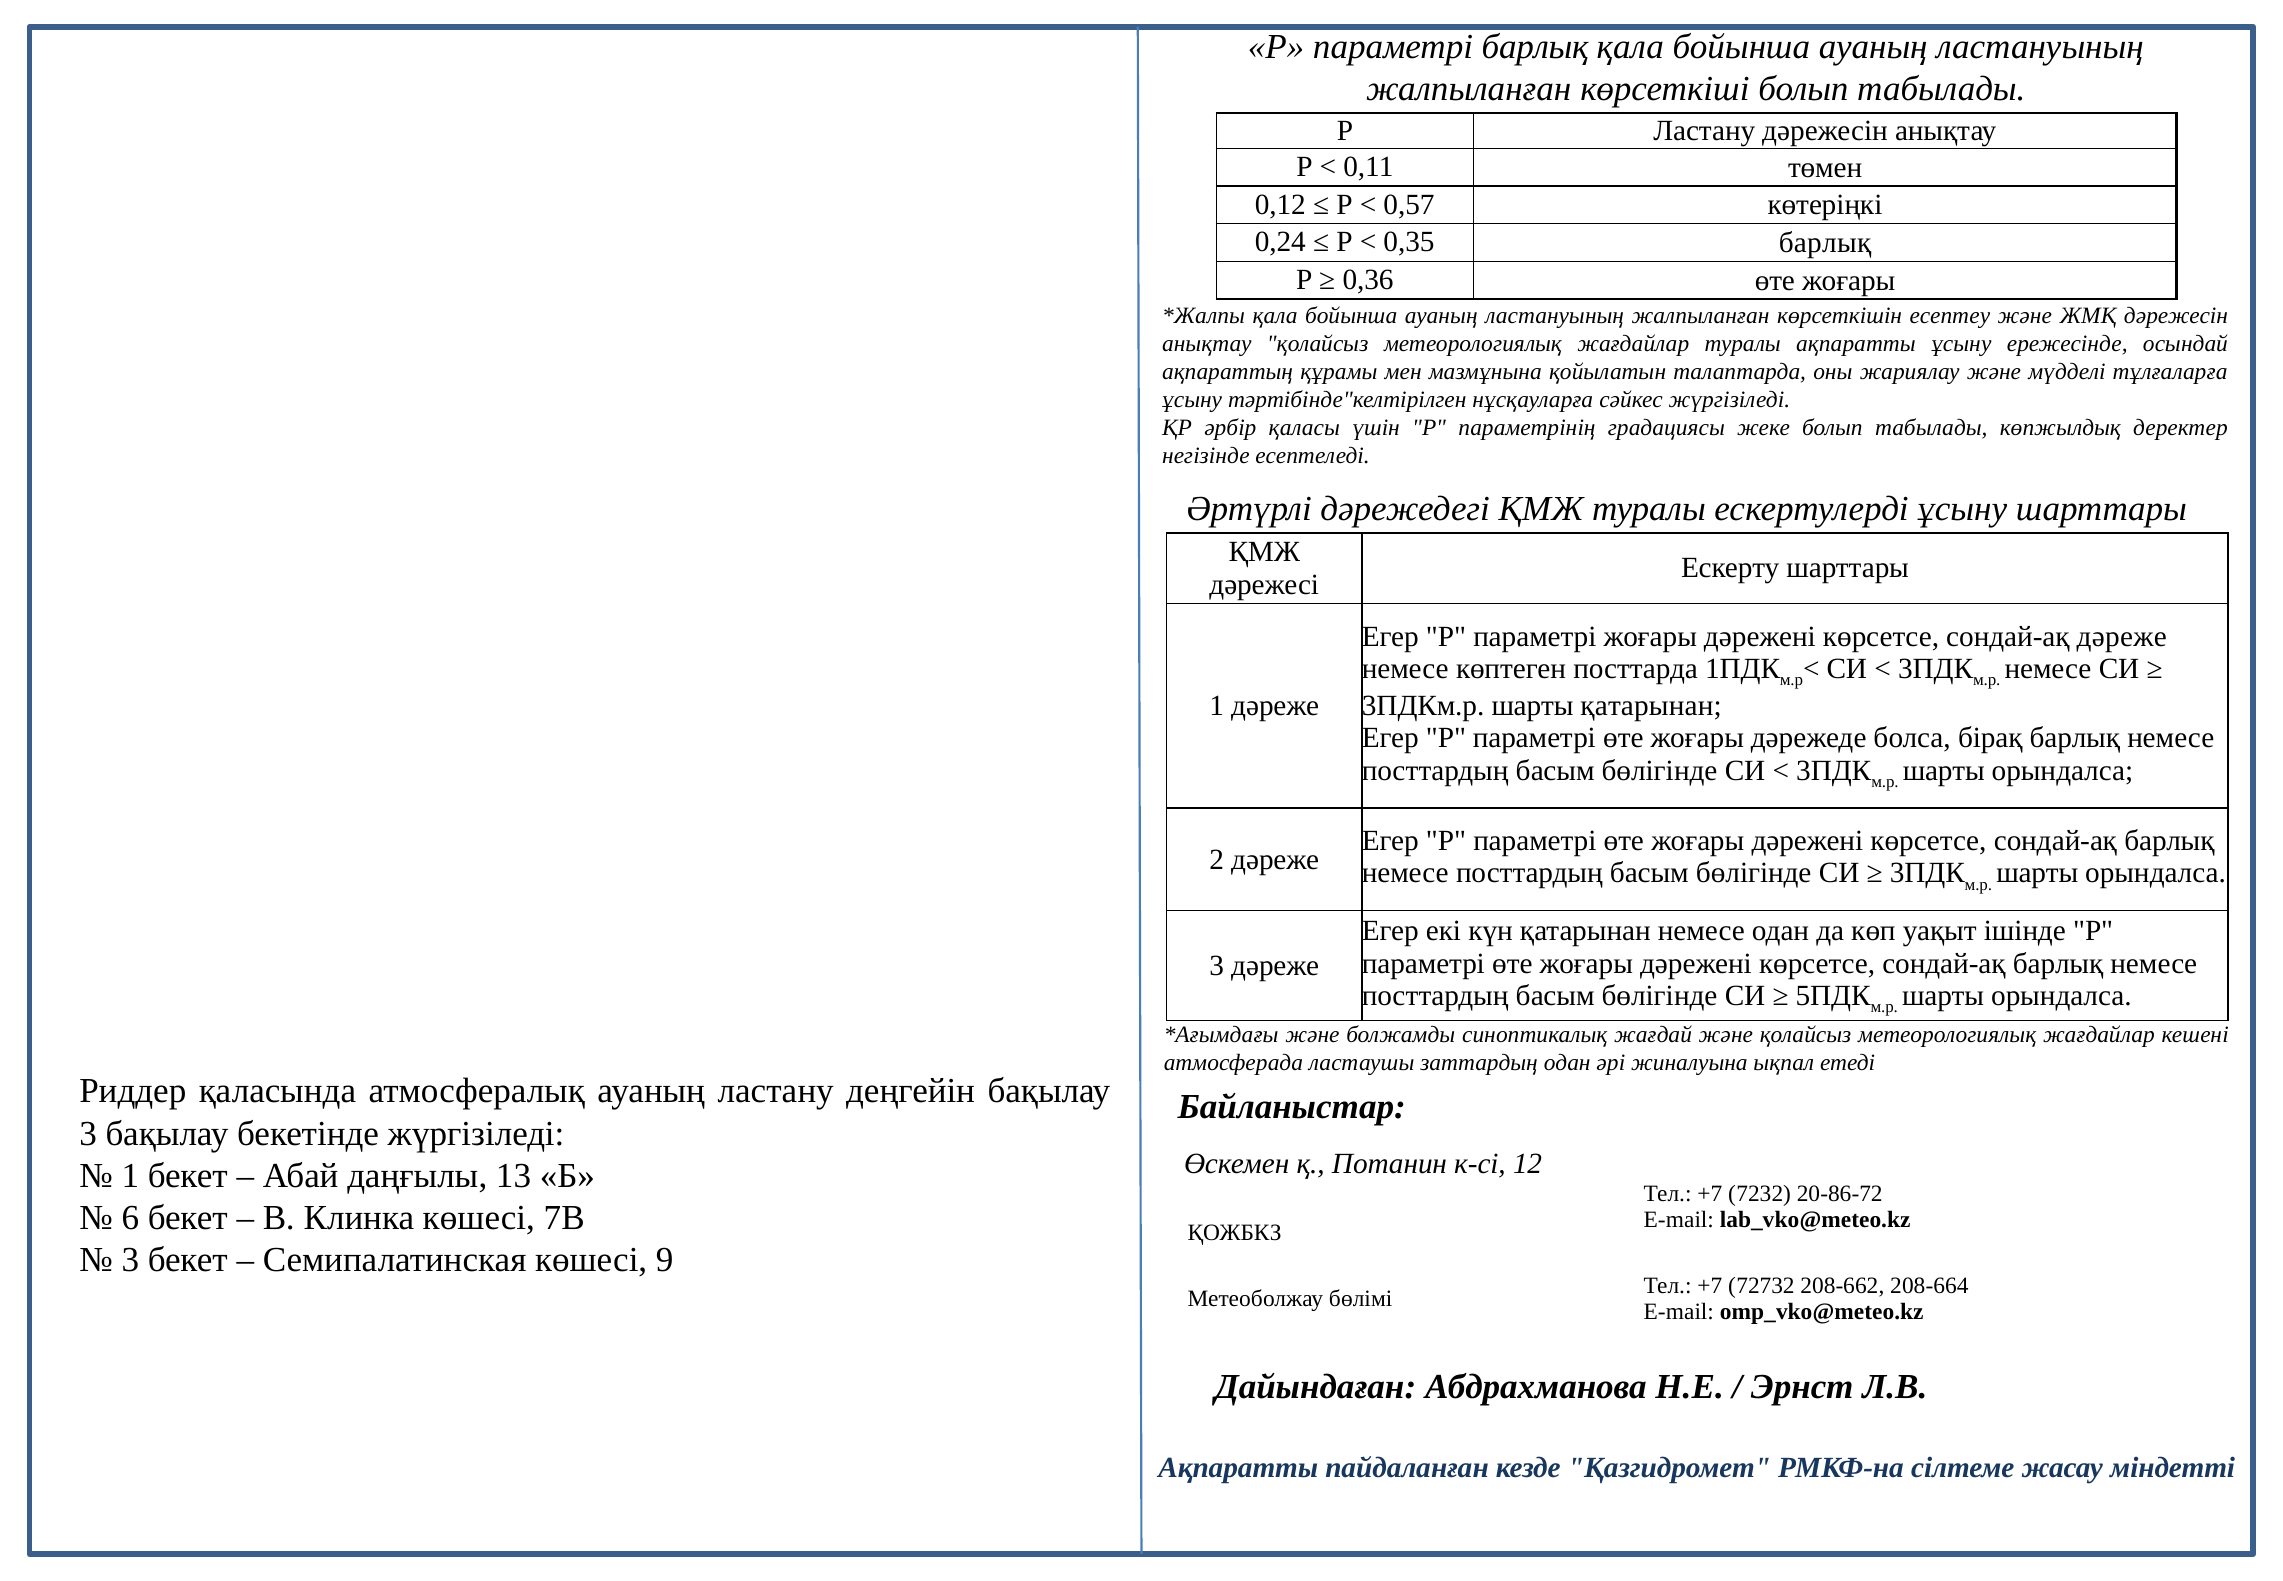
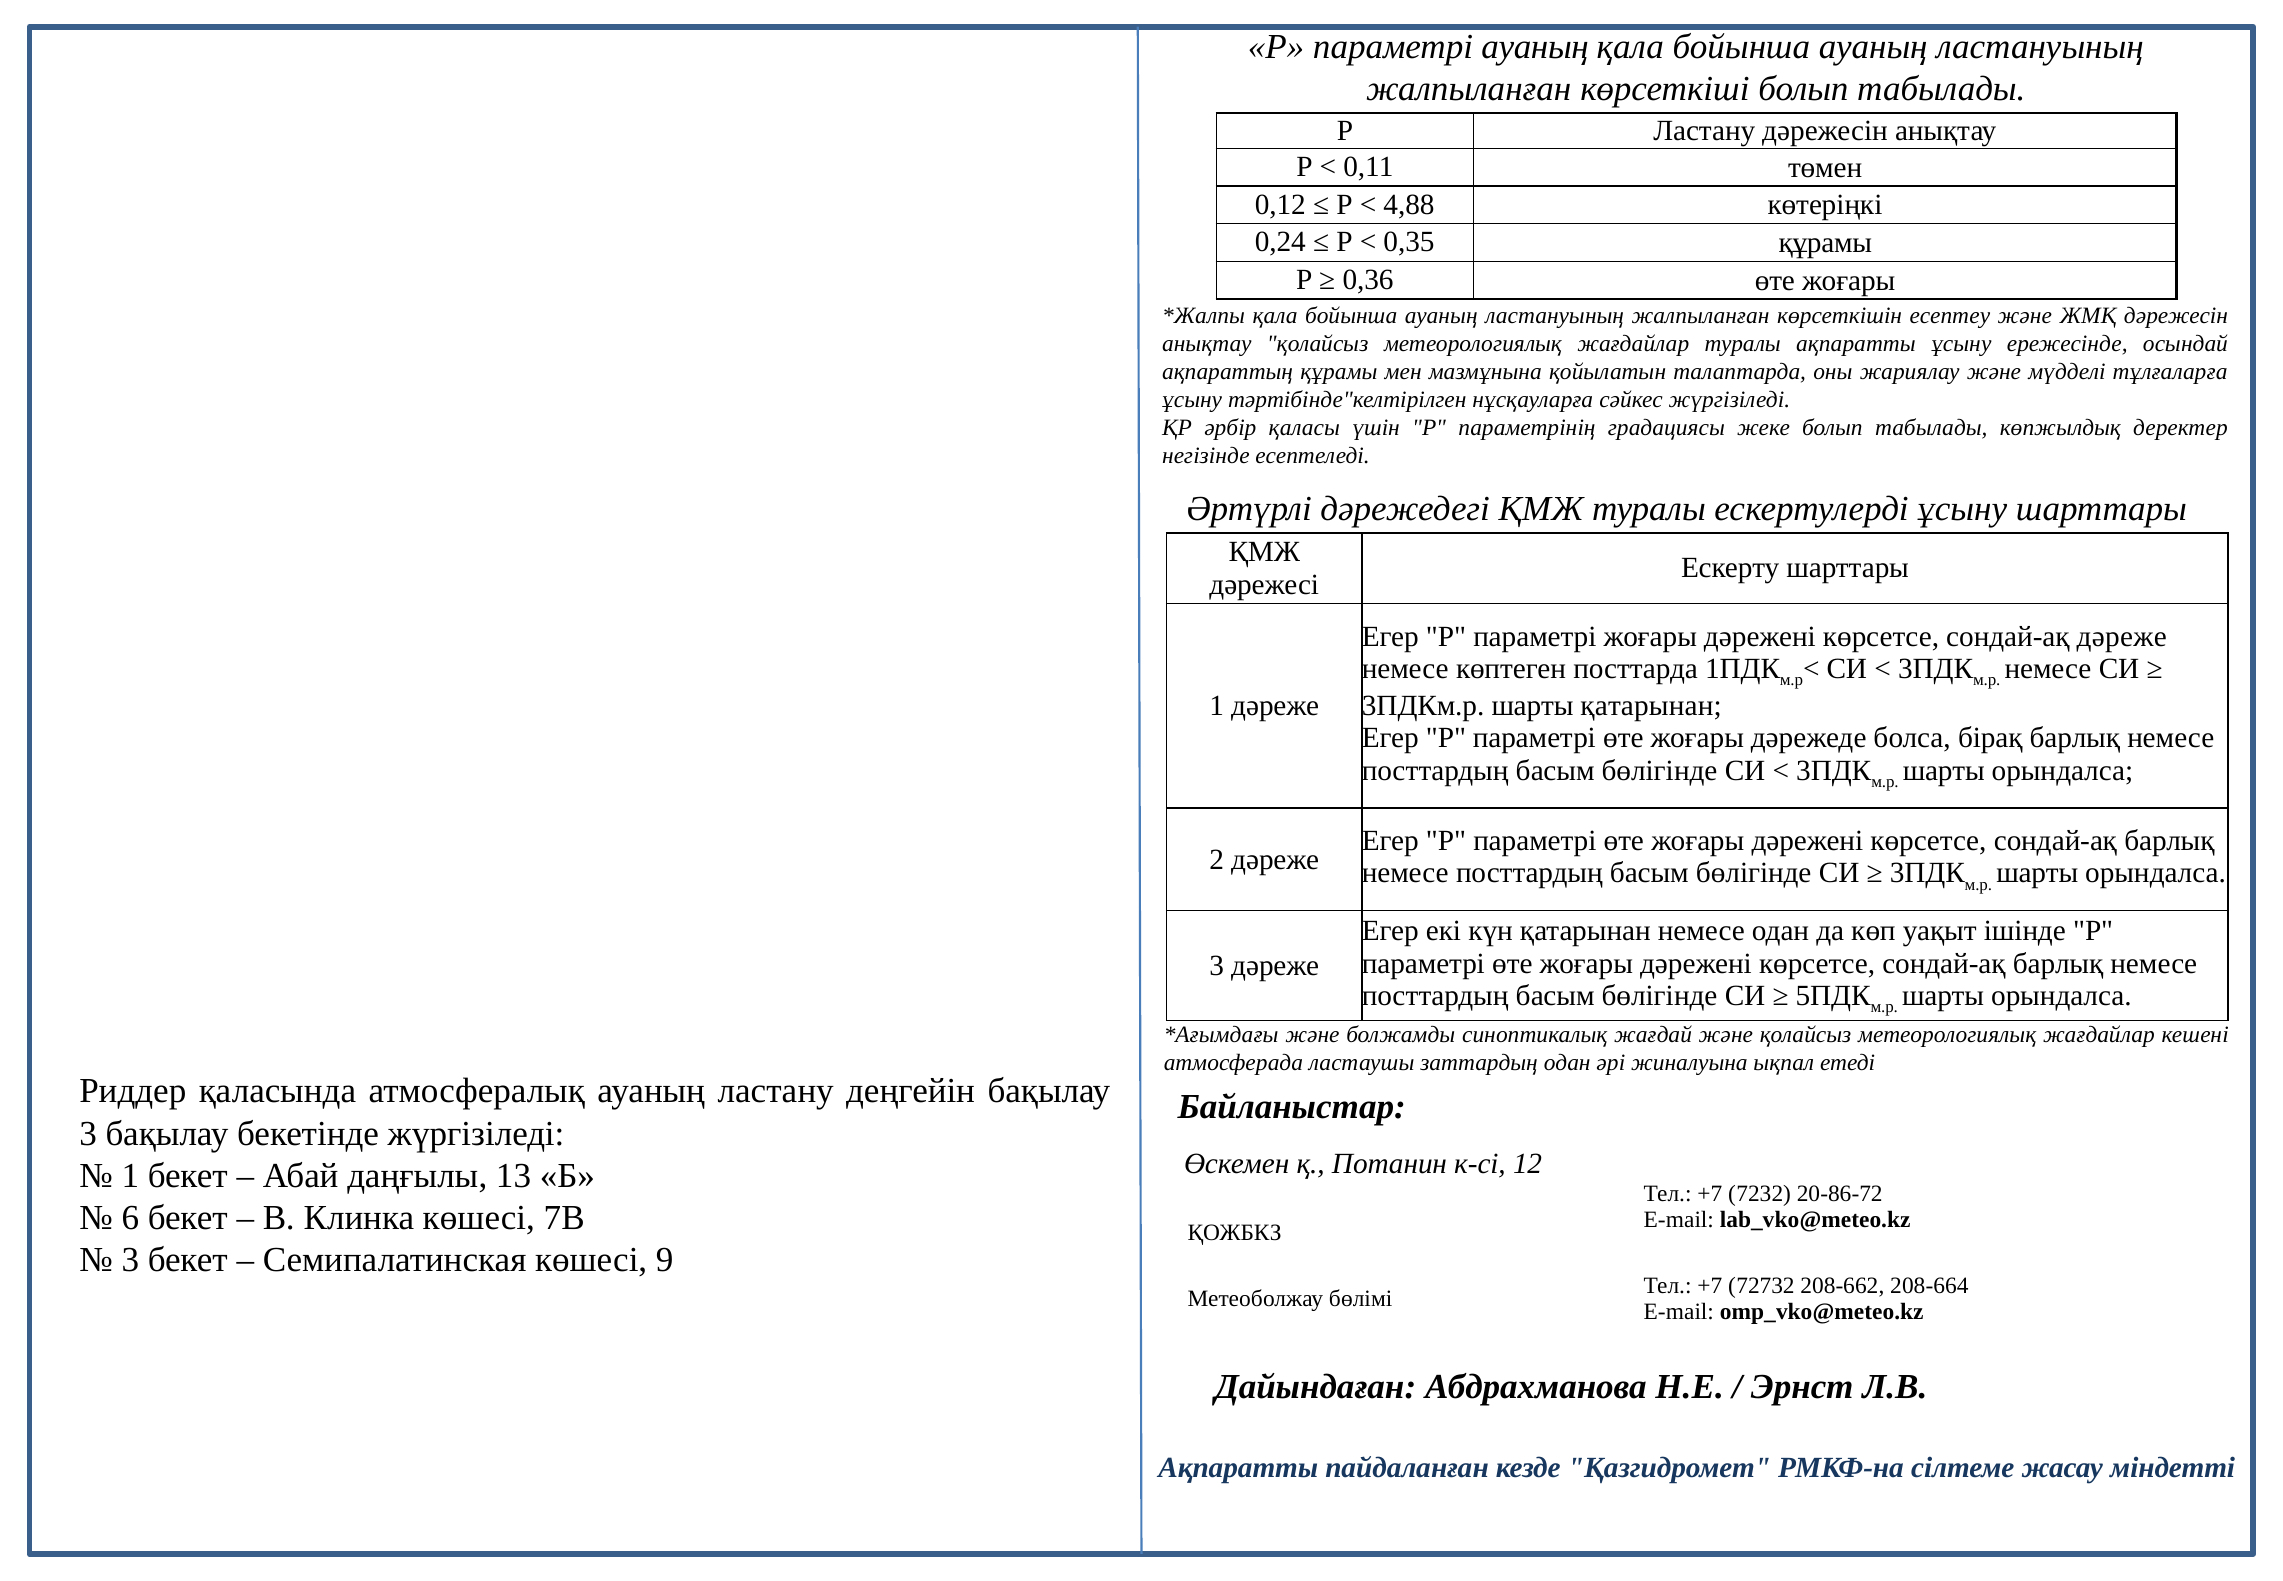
параметрі барлық: барлық -> ауаның (1535, 47)
0,57: 0,57 -> 4,88 (1409, 205)
0,35 барлық: барлық -> құрамы (1825, 243)
